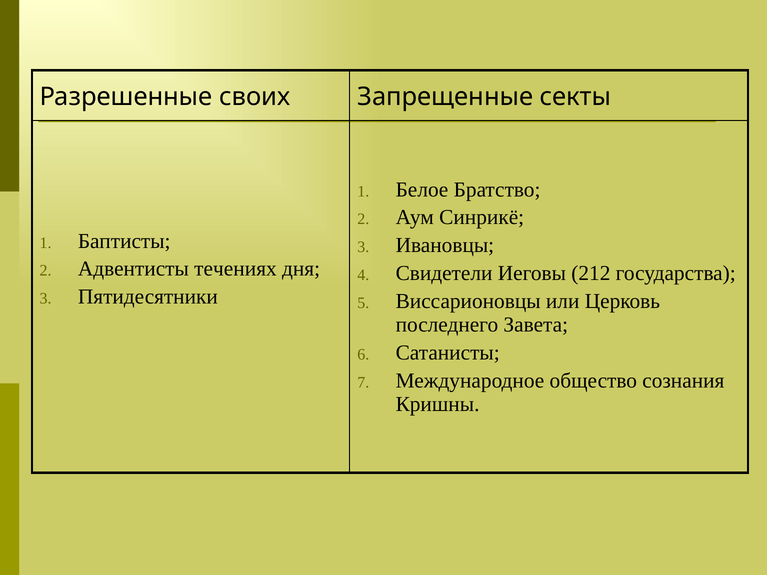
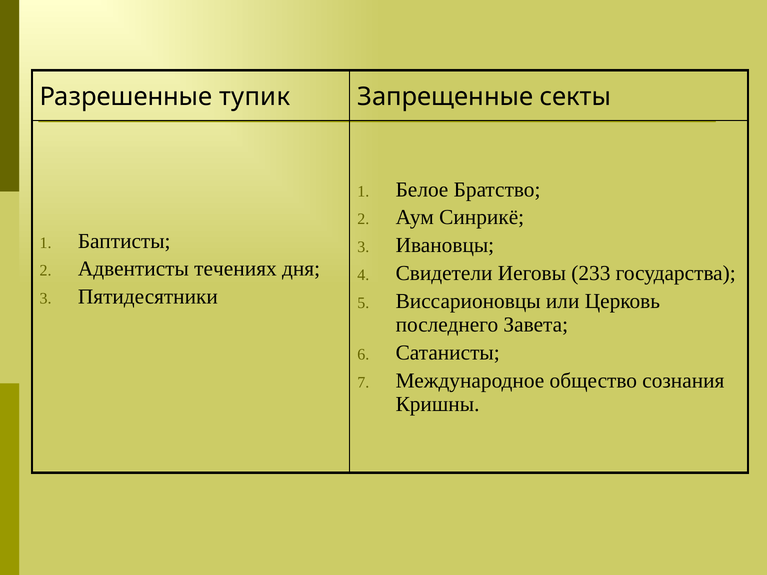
своих: своих -> тупик (255, 97)
212: 212 -> 233 (591, 273)
